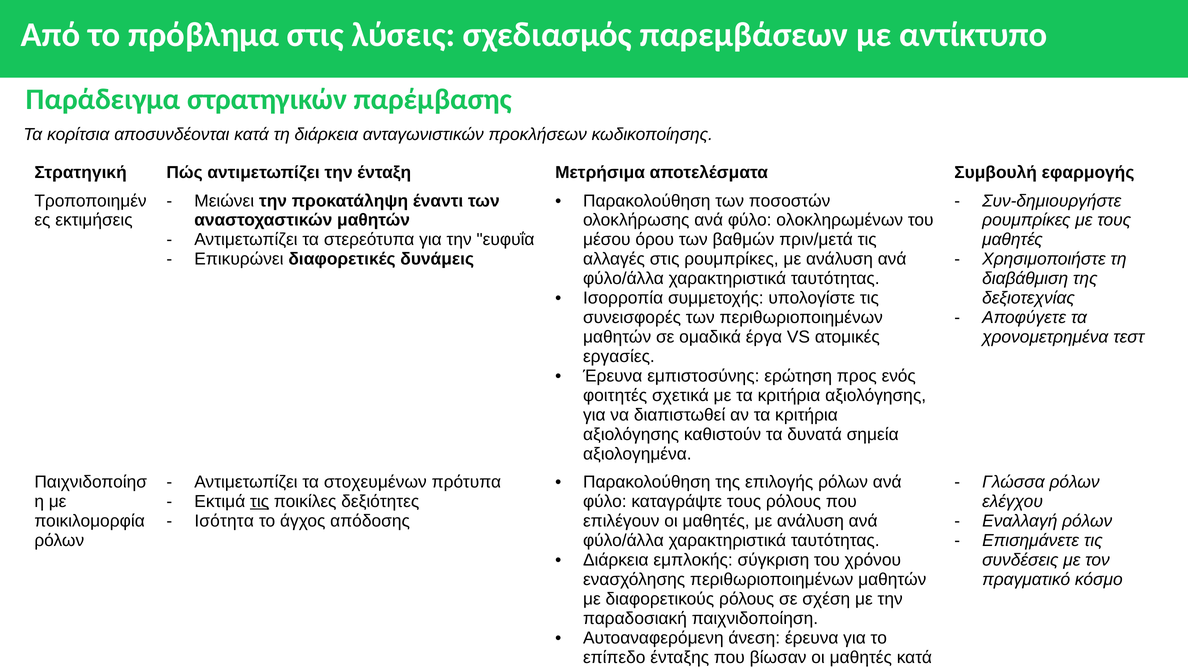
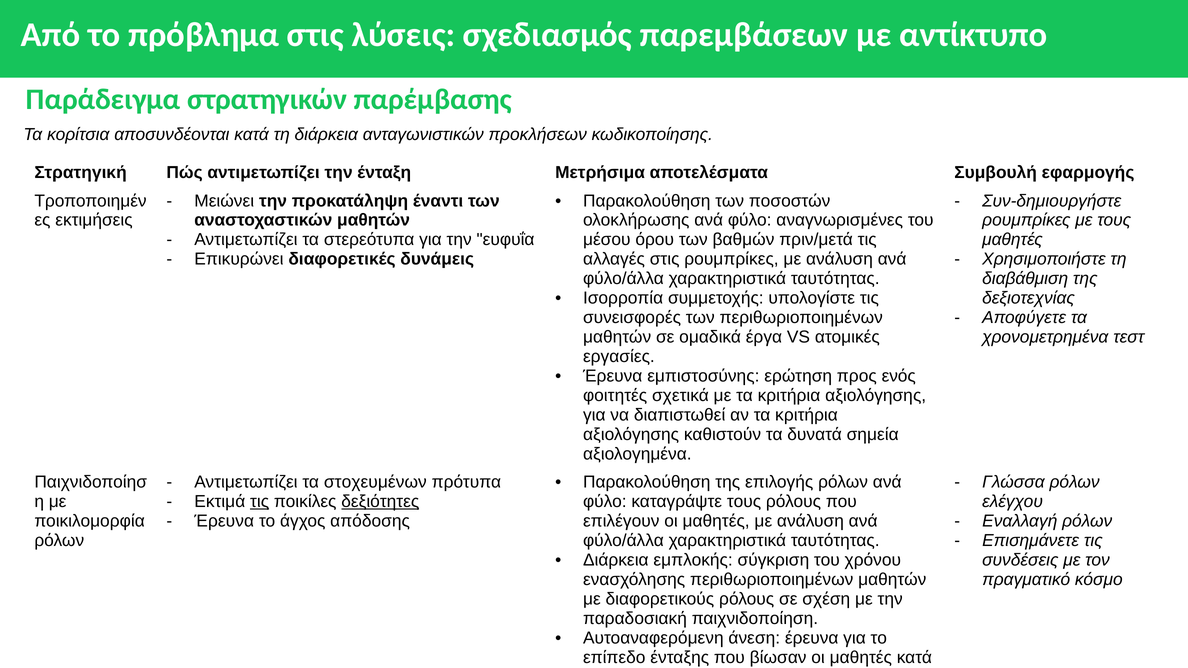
ολοκληρωμένων: ολοκληρωμένων -> αναγνωρισμένες (840, 220)
δεξιότητες underline: none -> present (380, 502)
Ισότητα: Ισότητα -> Έρευνα (224, 521)
